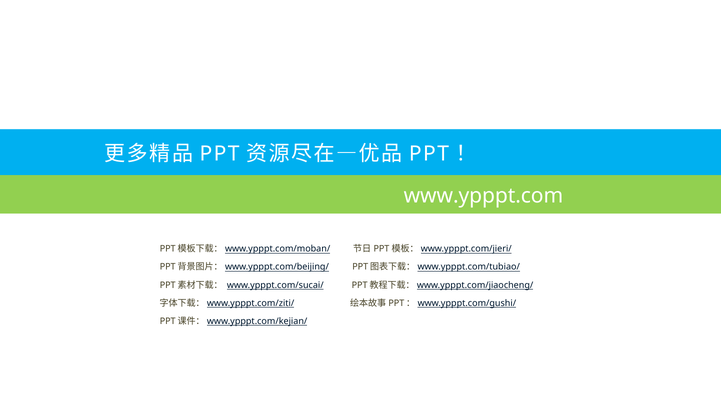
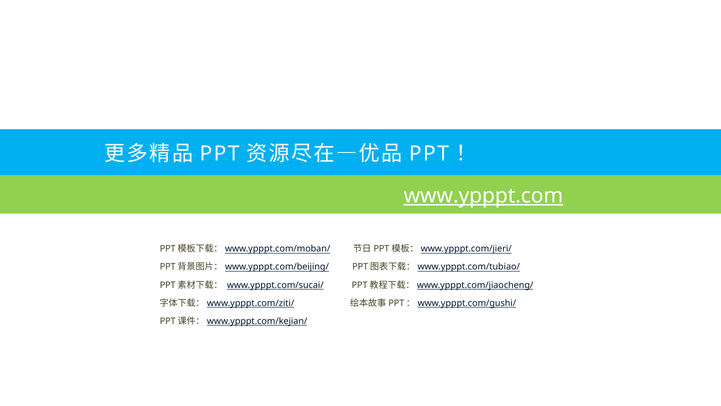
www.ypppt.com underline: none -> present (483, 195)
